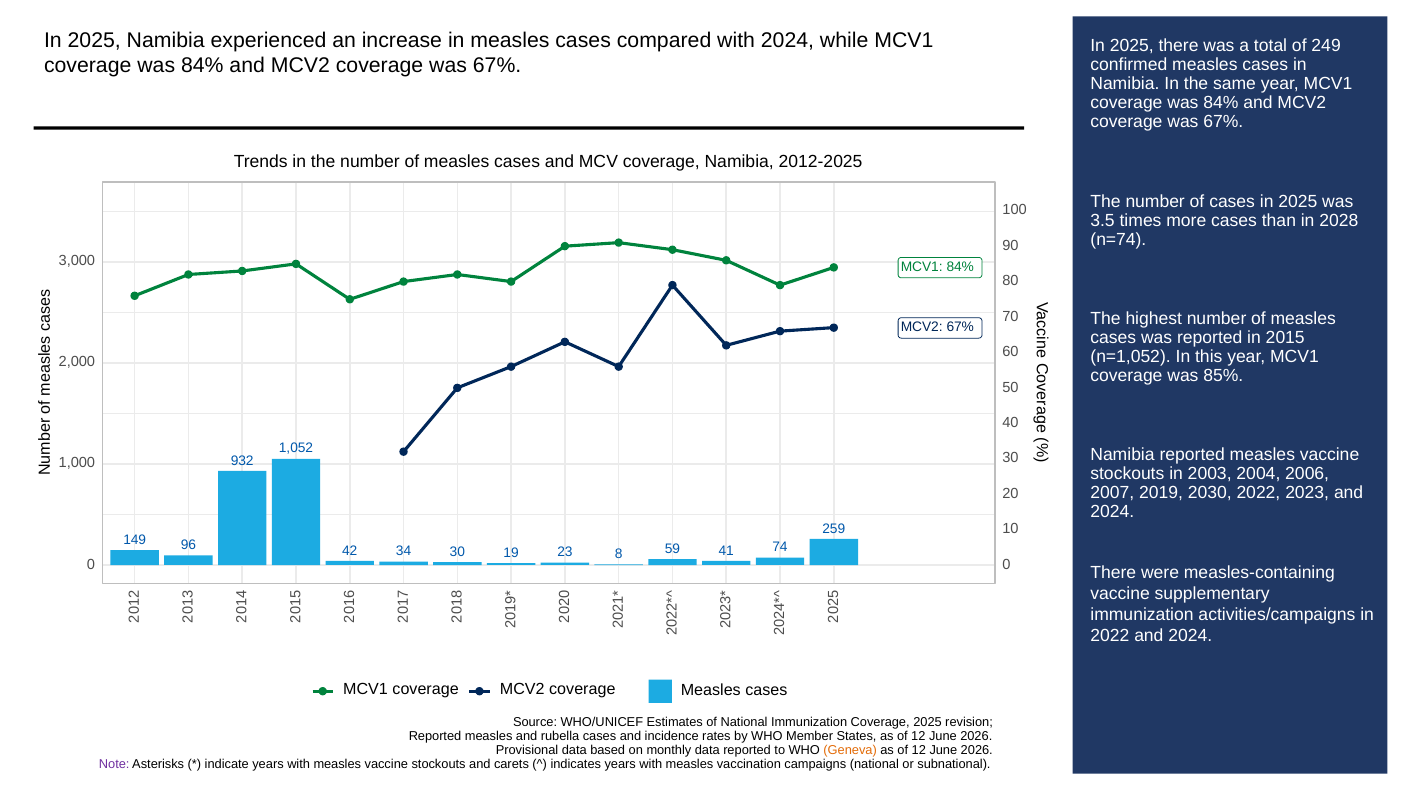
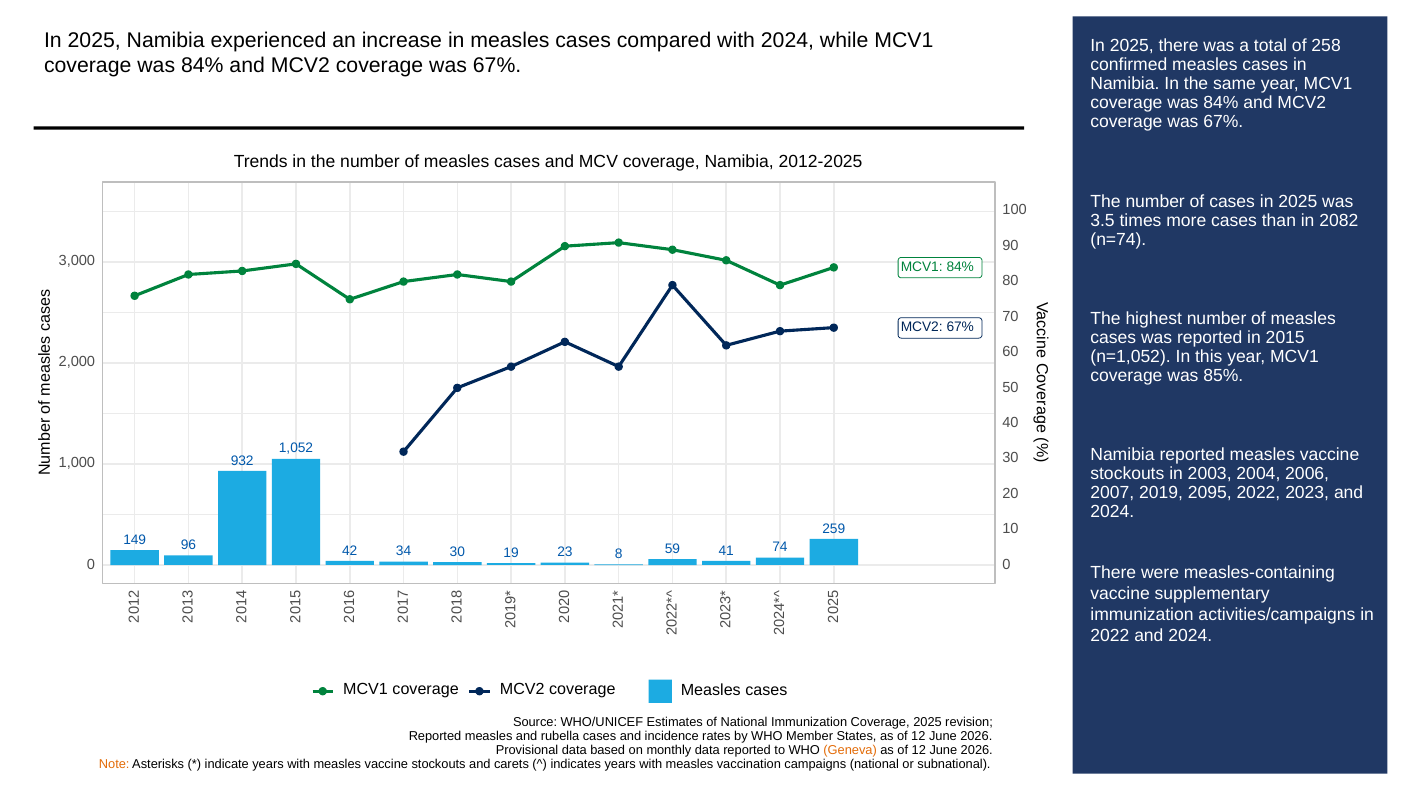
249: 249 -> 258 (1326, 46)
2028: 2028 -> 2082 (1339, 220)
2030: 2030 -> 2095 (1210, 493)
Note colour: purple -> orange (114, 765)
